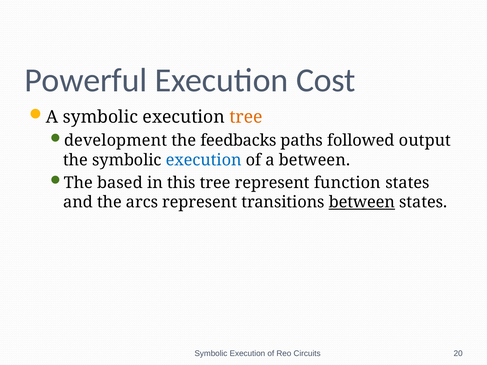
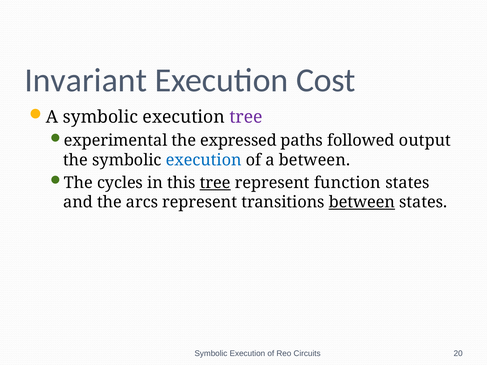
Powerful: Powerful -> Invariant (86, 80)
tree colour: orange -> purple (246, 117)
development: development -> experimental (116, 141)
feedbacks: feedbacks -> expressed (238, 141)
based: based -> cycles (120, 183)
tree underline: none -> present (215, 183)
